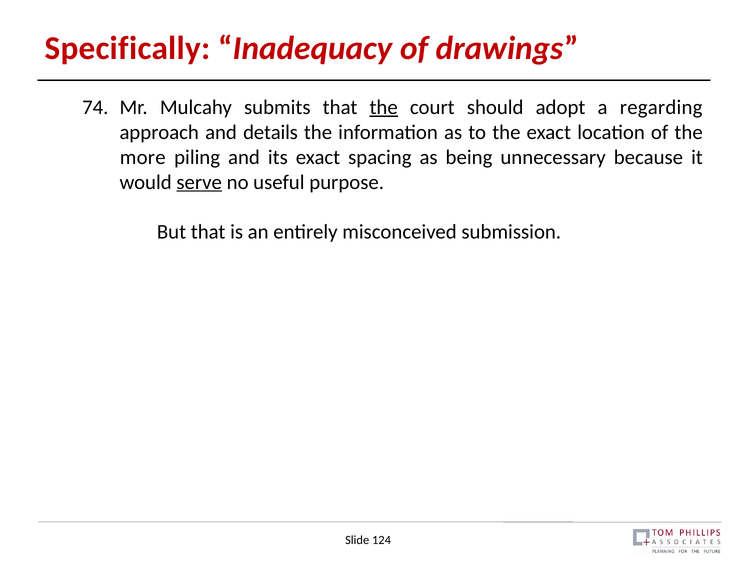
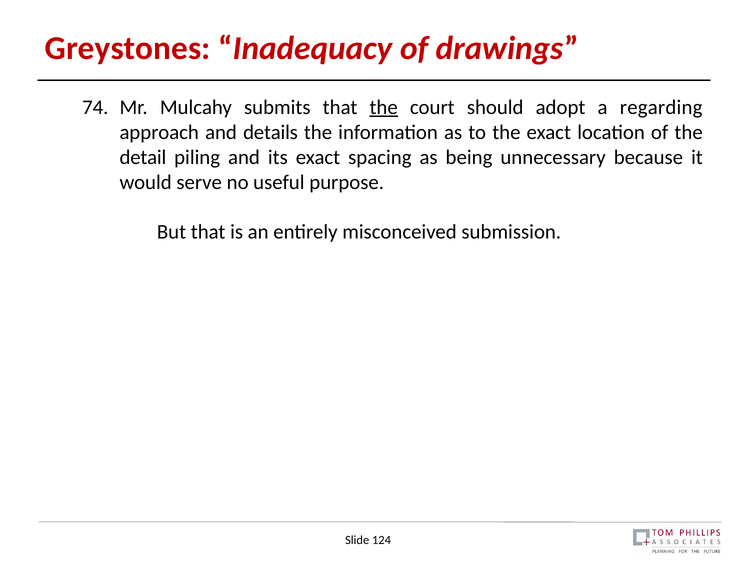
Specifically: Specifically -> Greystones (128, 48)
more: more -> detail (143, 157)
serve underline: present -> none (199, 182)
